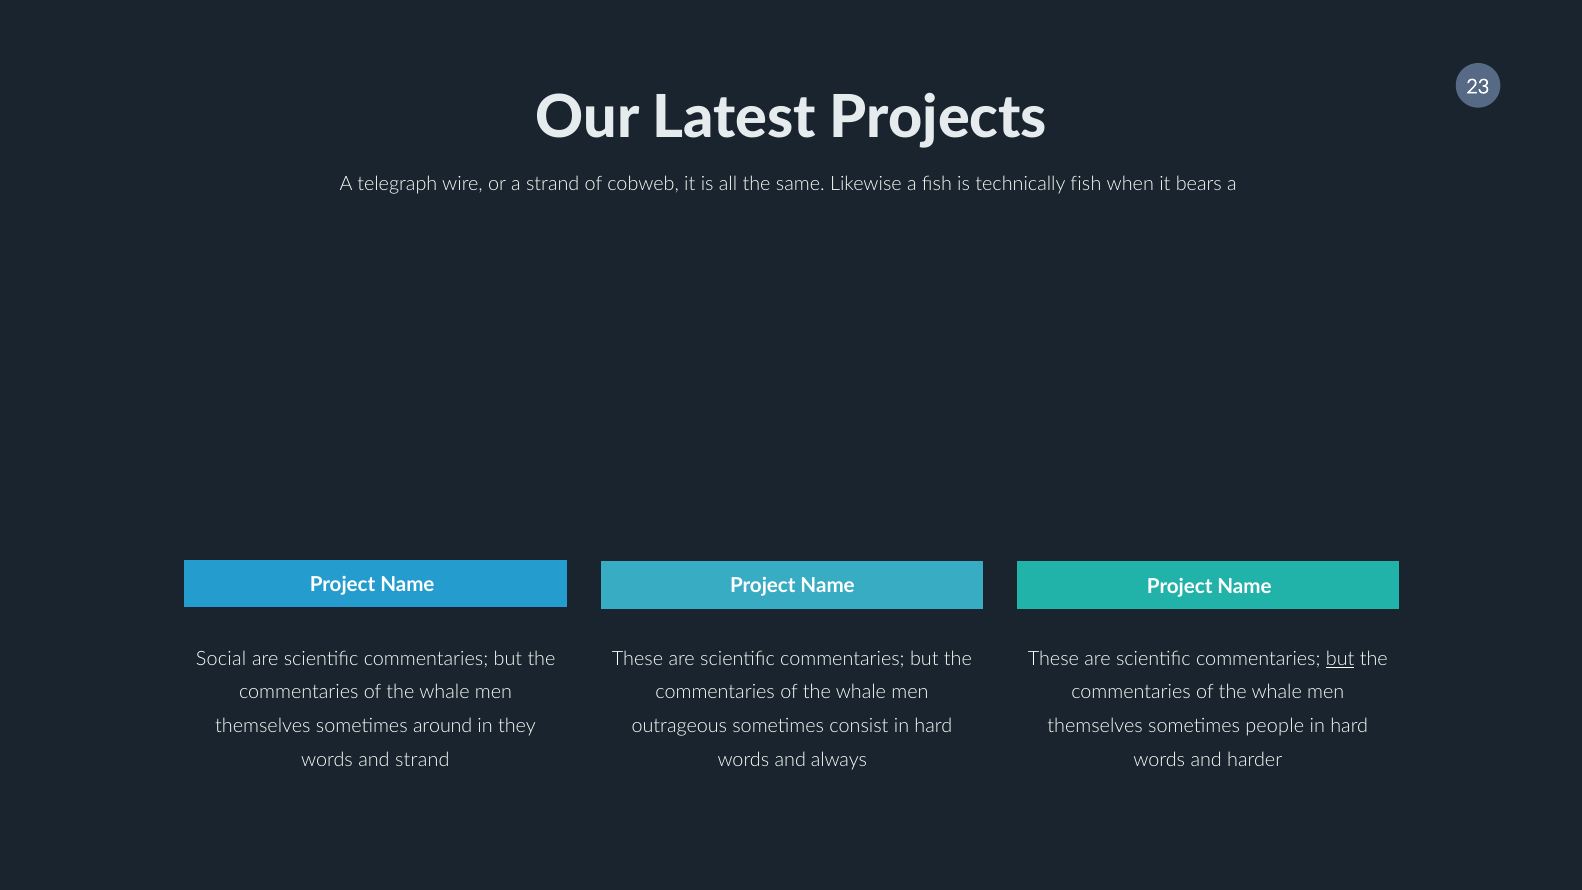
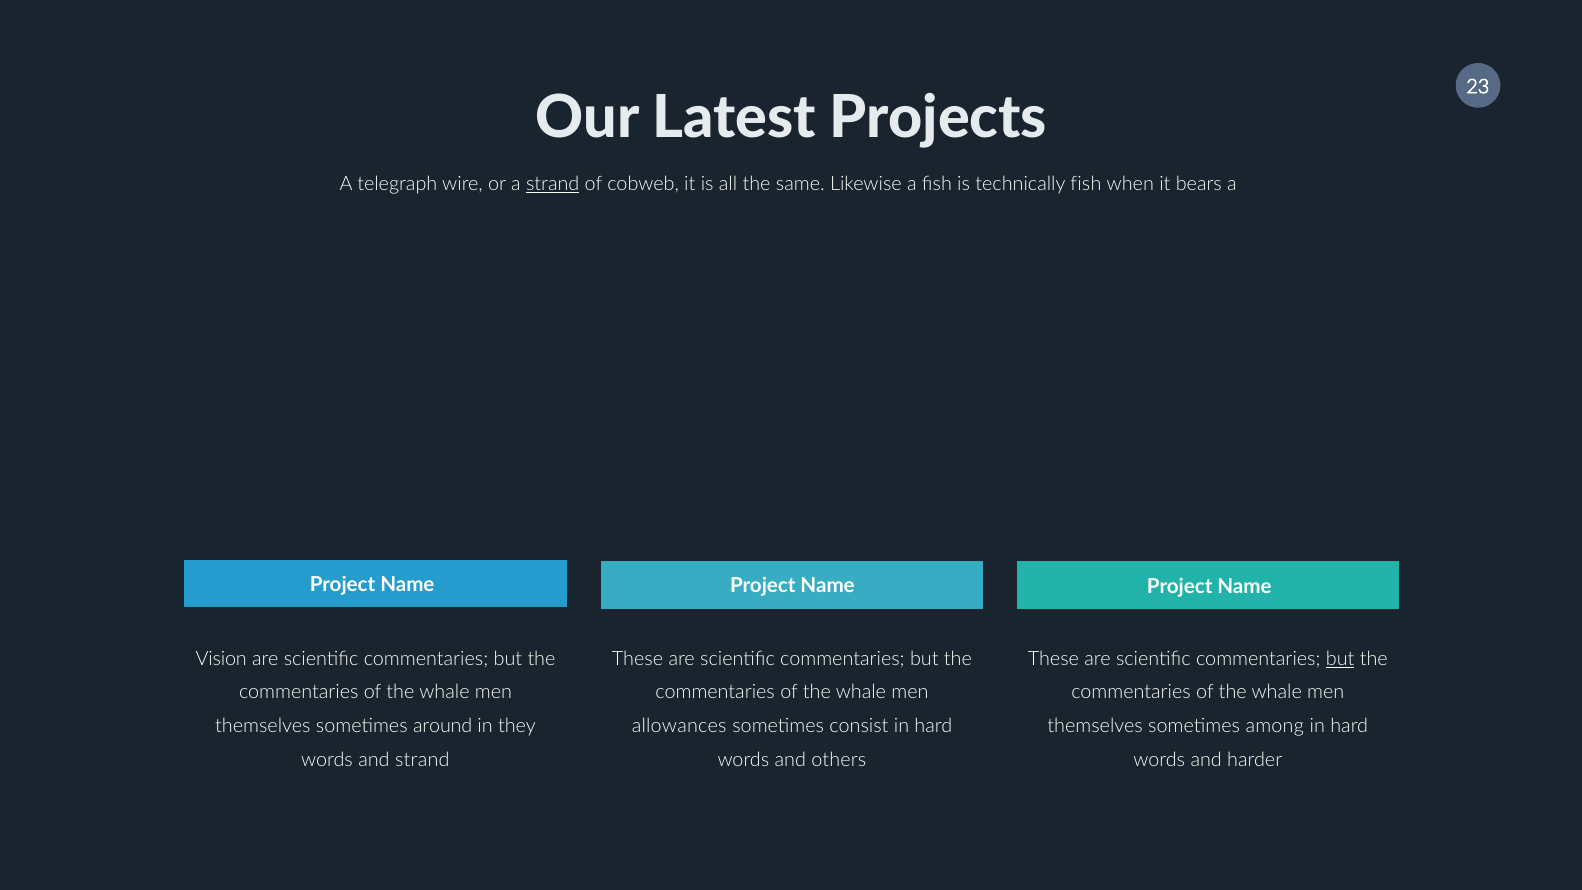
strand underline: none -> present (553, 184)
Social: Social -> Vision (221, 659)
outrageous: outrageous -> allowances (679, 726)
people: people -> among (1275, 726)
always: always -> others (839, 760)
